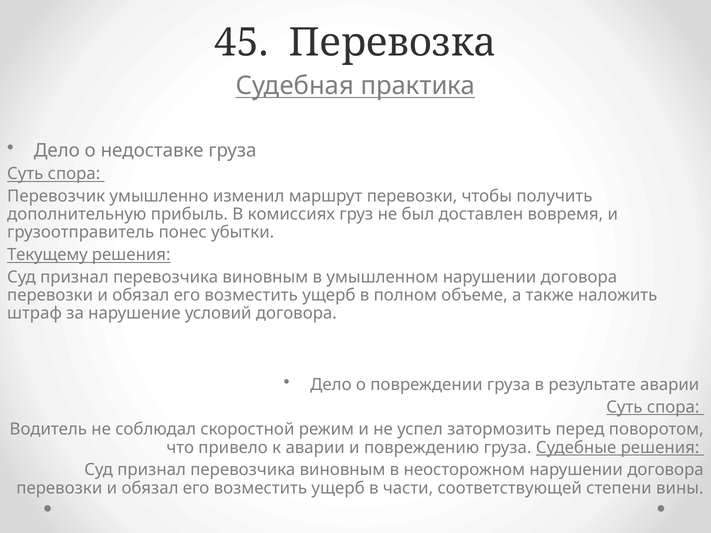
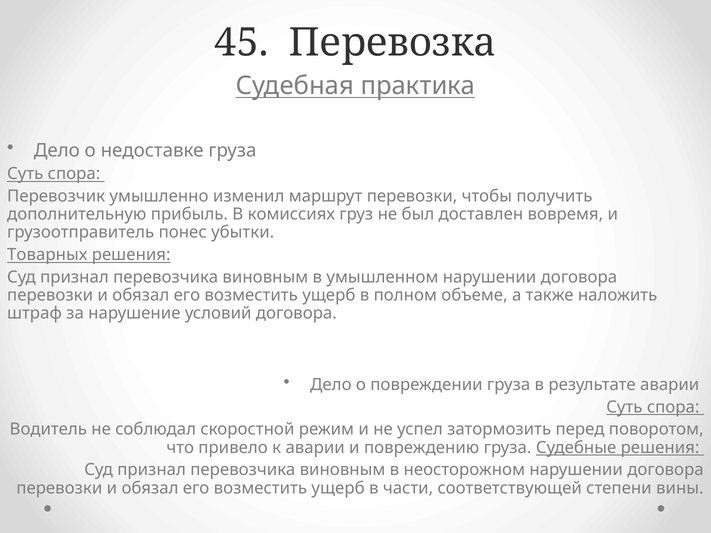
Текущему: Текущему -> Товарных (47, 255)
